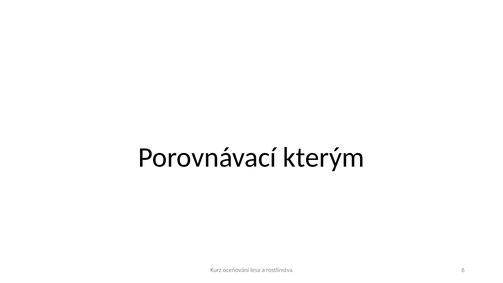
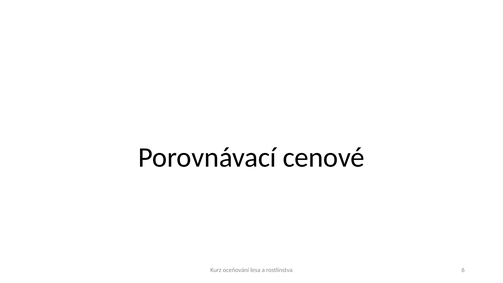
kterým: kterým -> cenové (324, 157)
